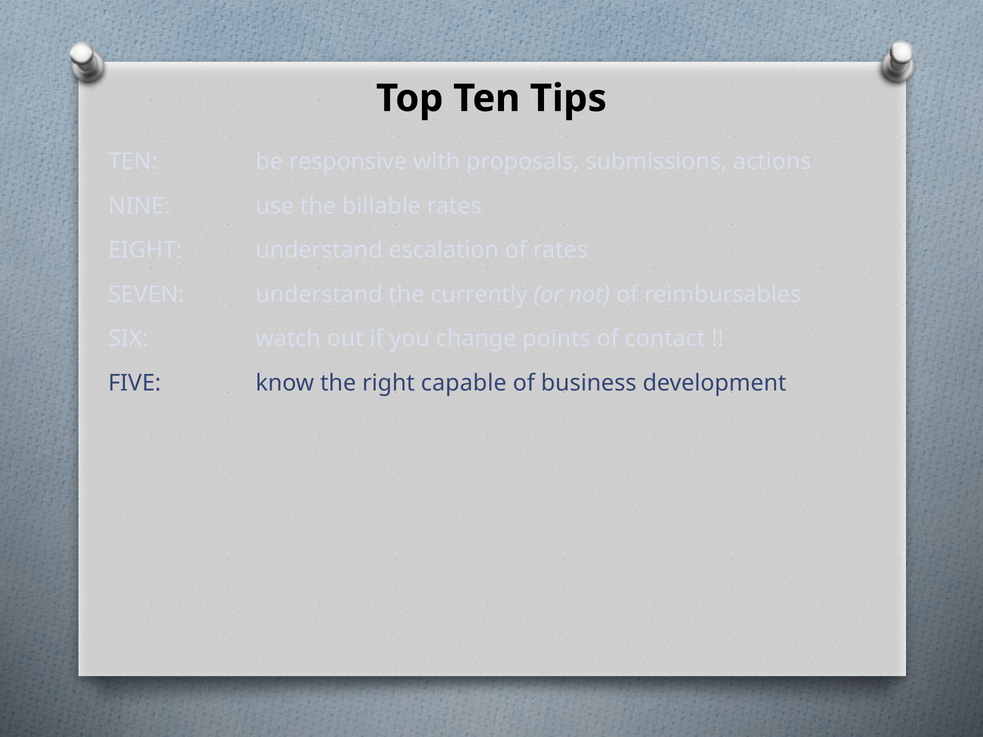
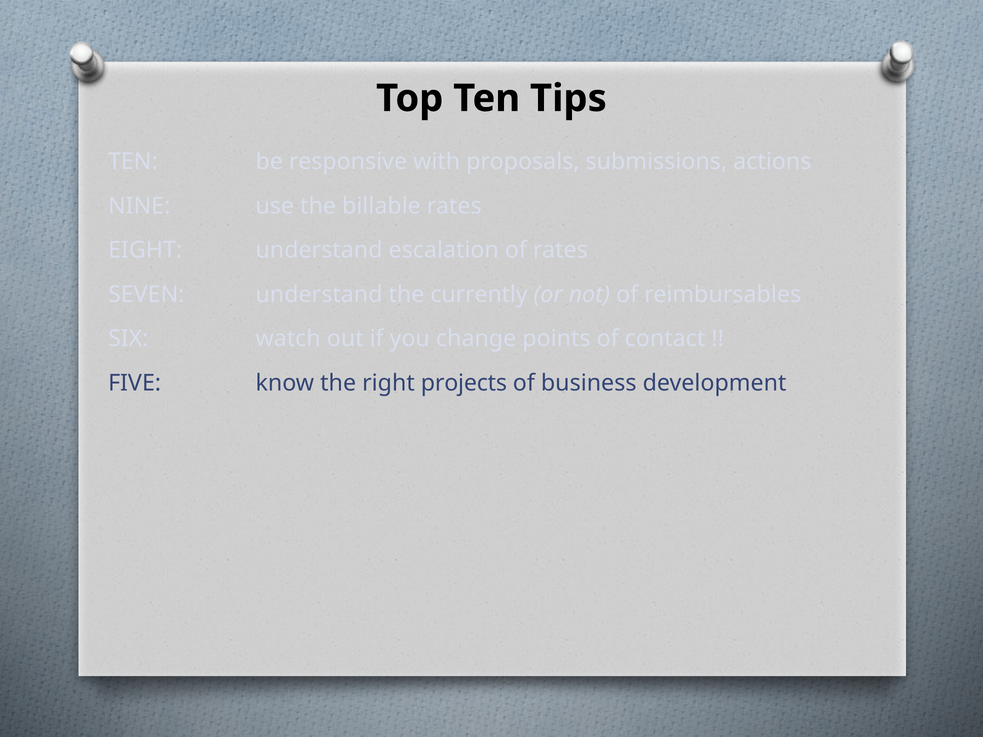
capable: capable -> projects (464, 383)
